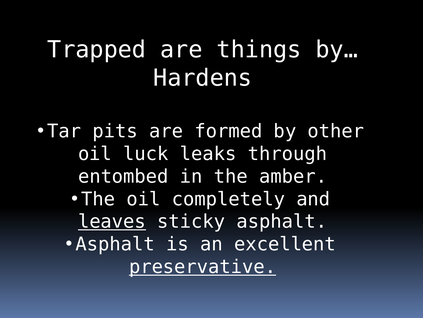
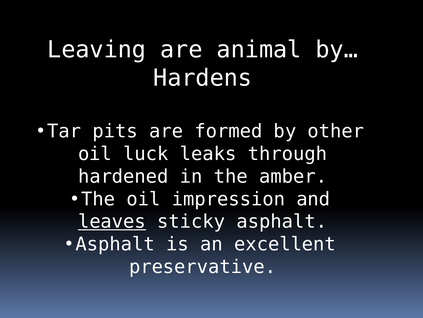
Trapped: Trapped -> Leaving (97, 50)
things: things -> animal (259, 50)
entombed: entombed -> hardened (123, 176)
completely: completely -> impression (228, 199)
preservative underline: present -> none (203, 266)
